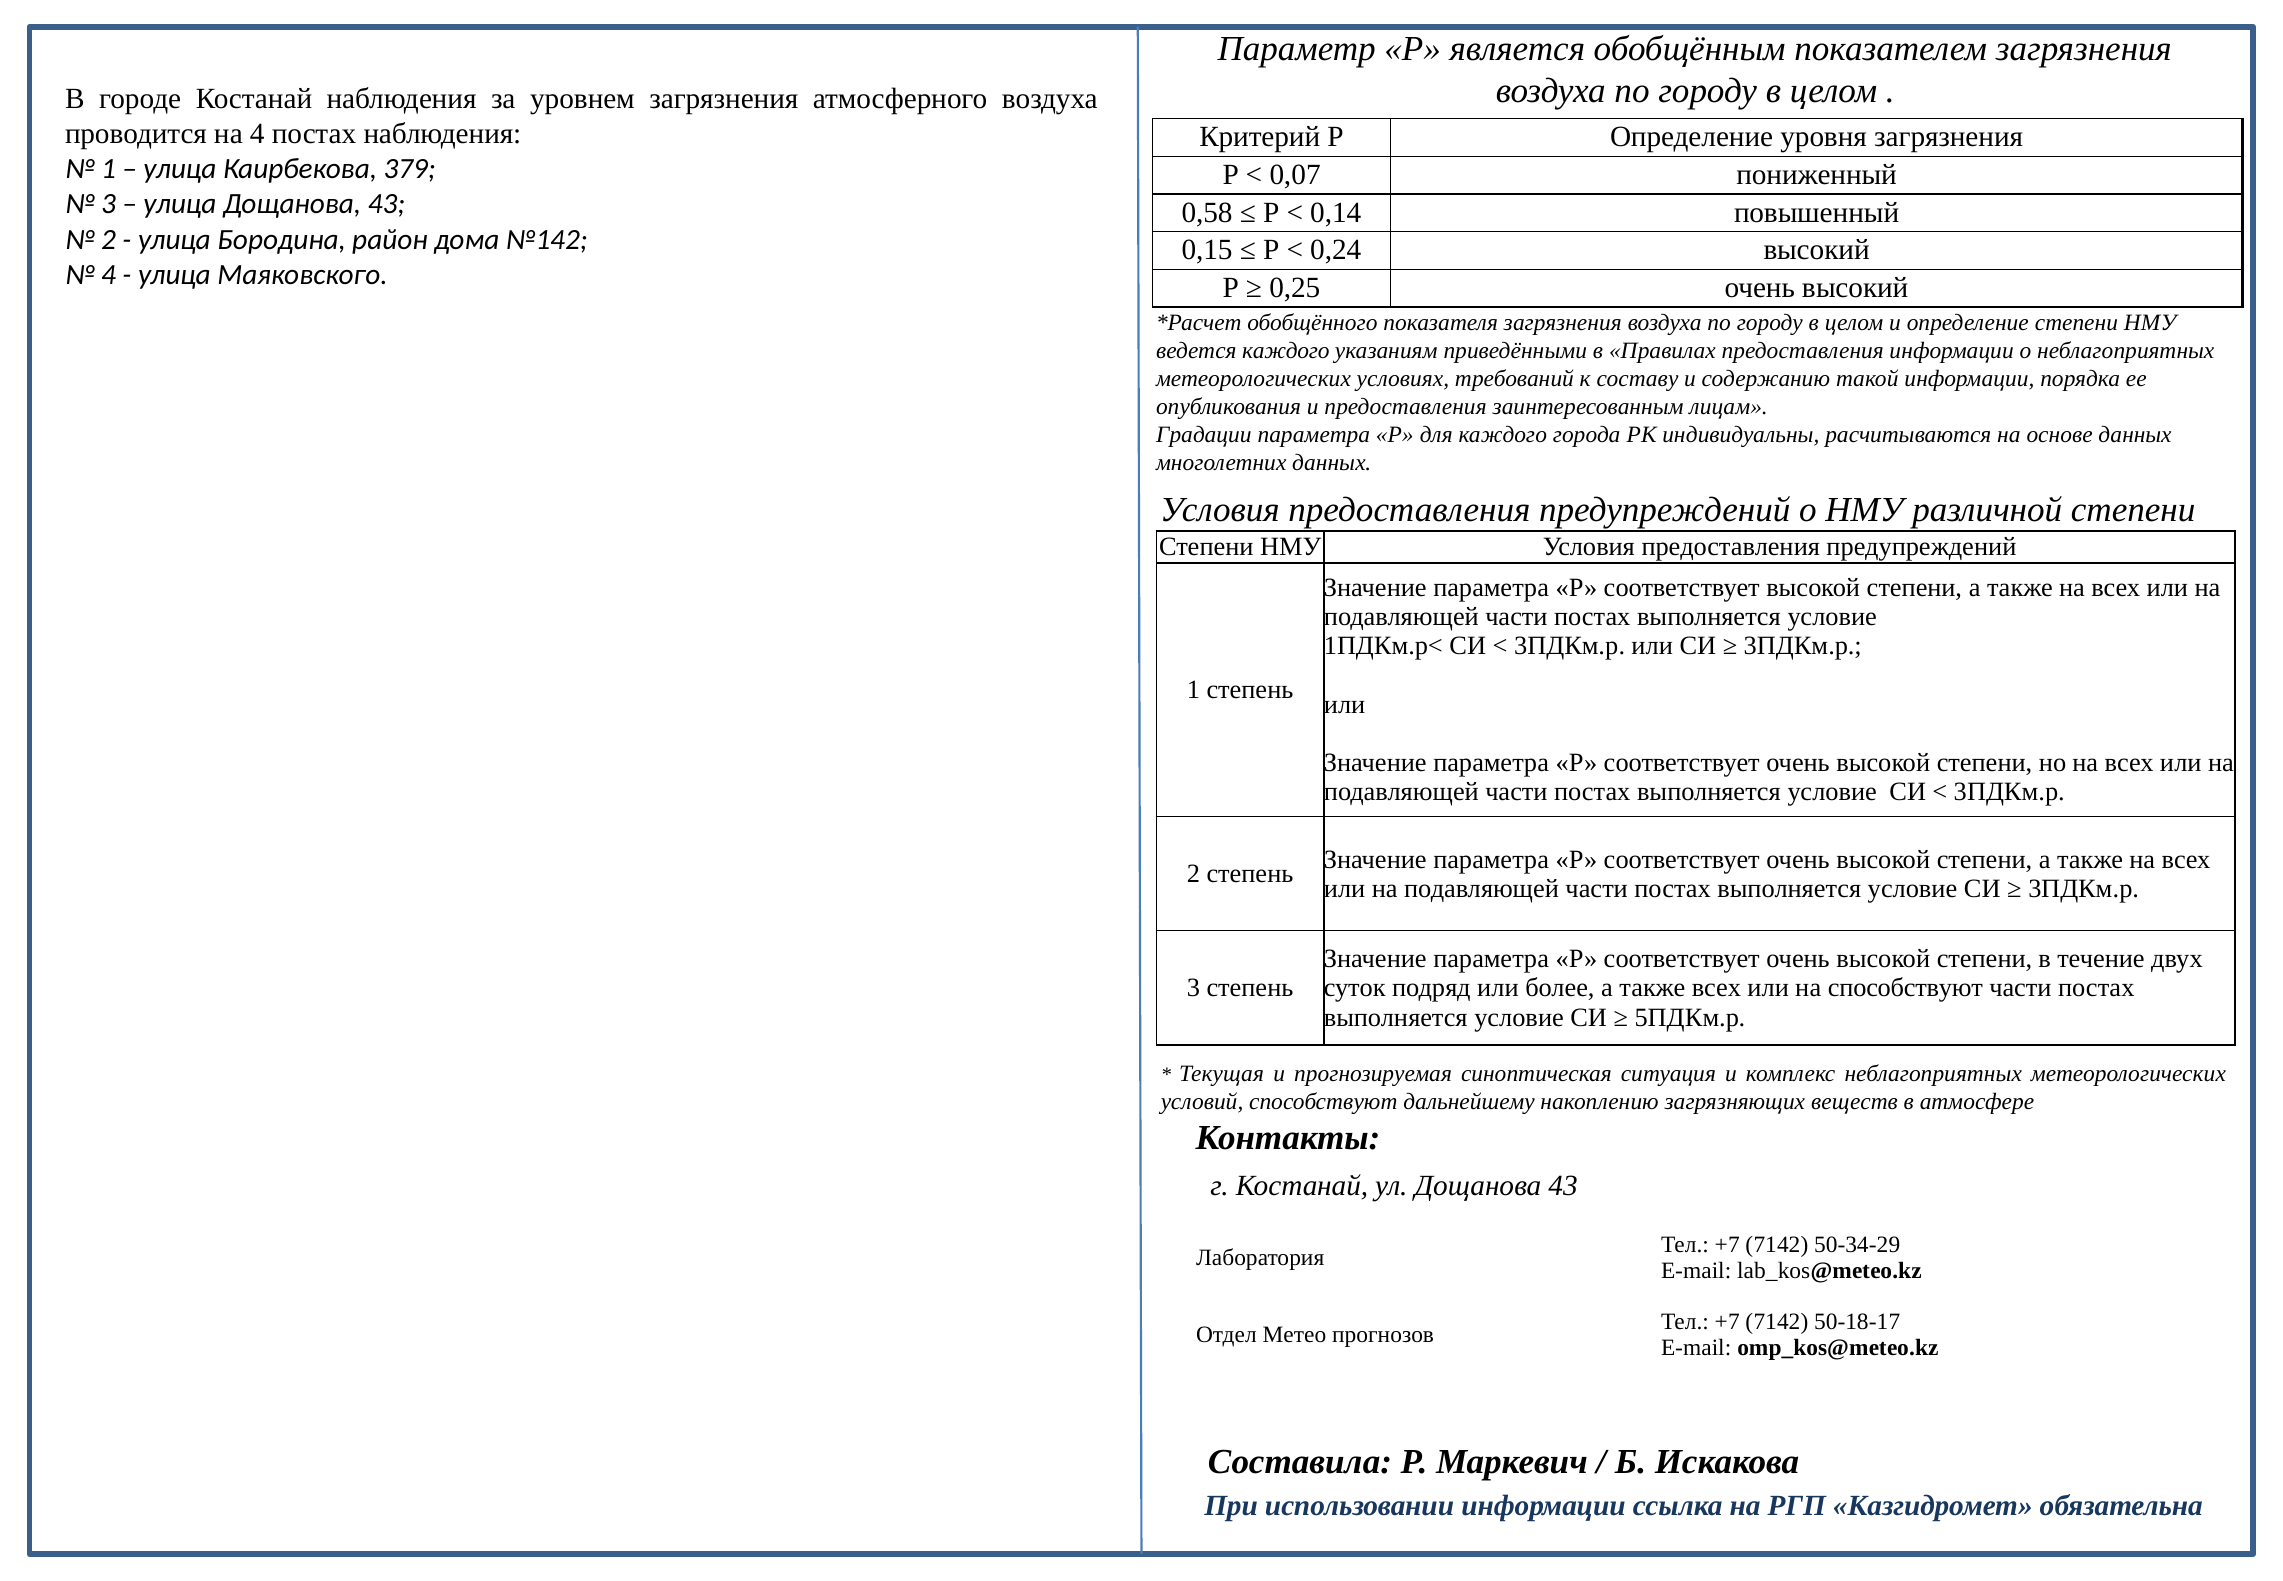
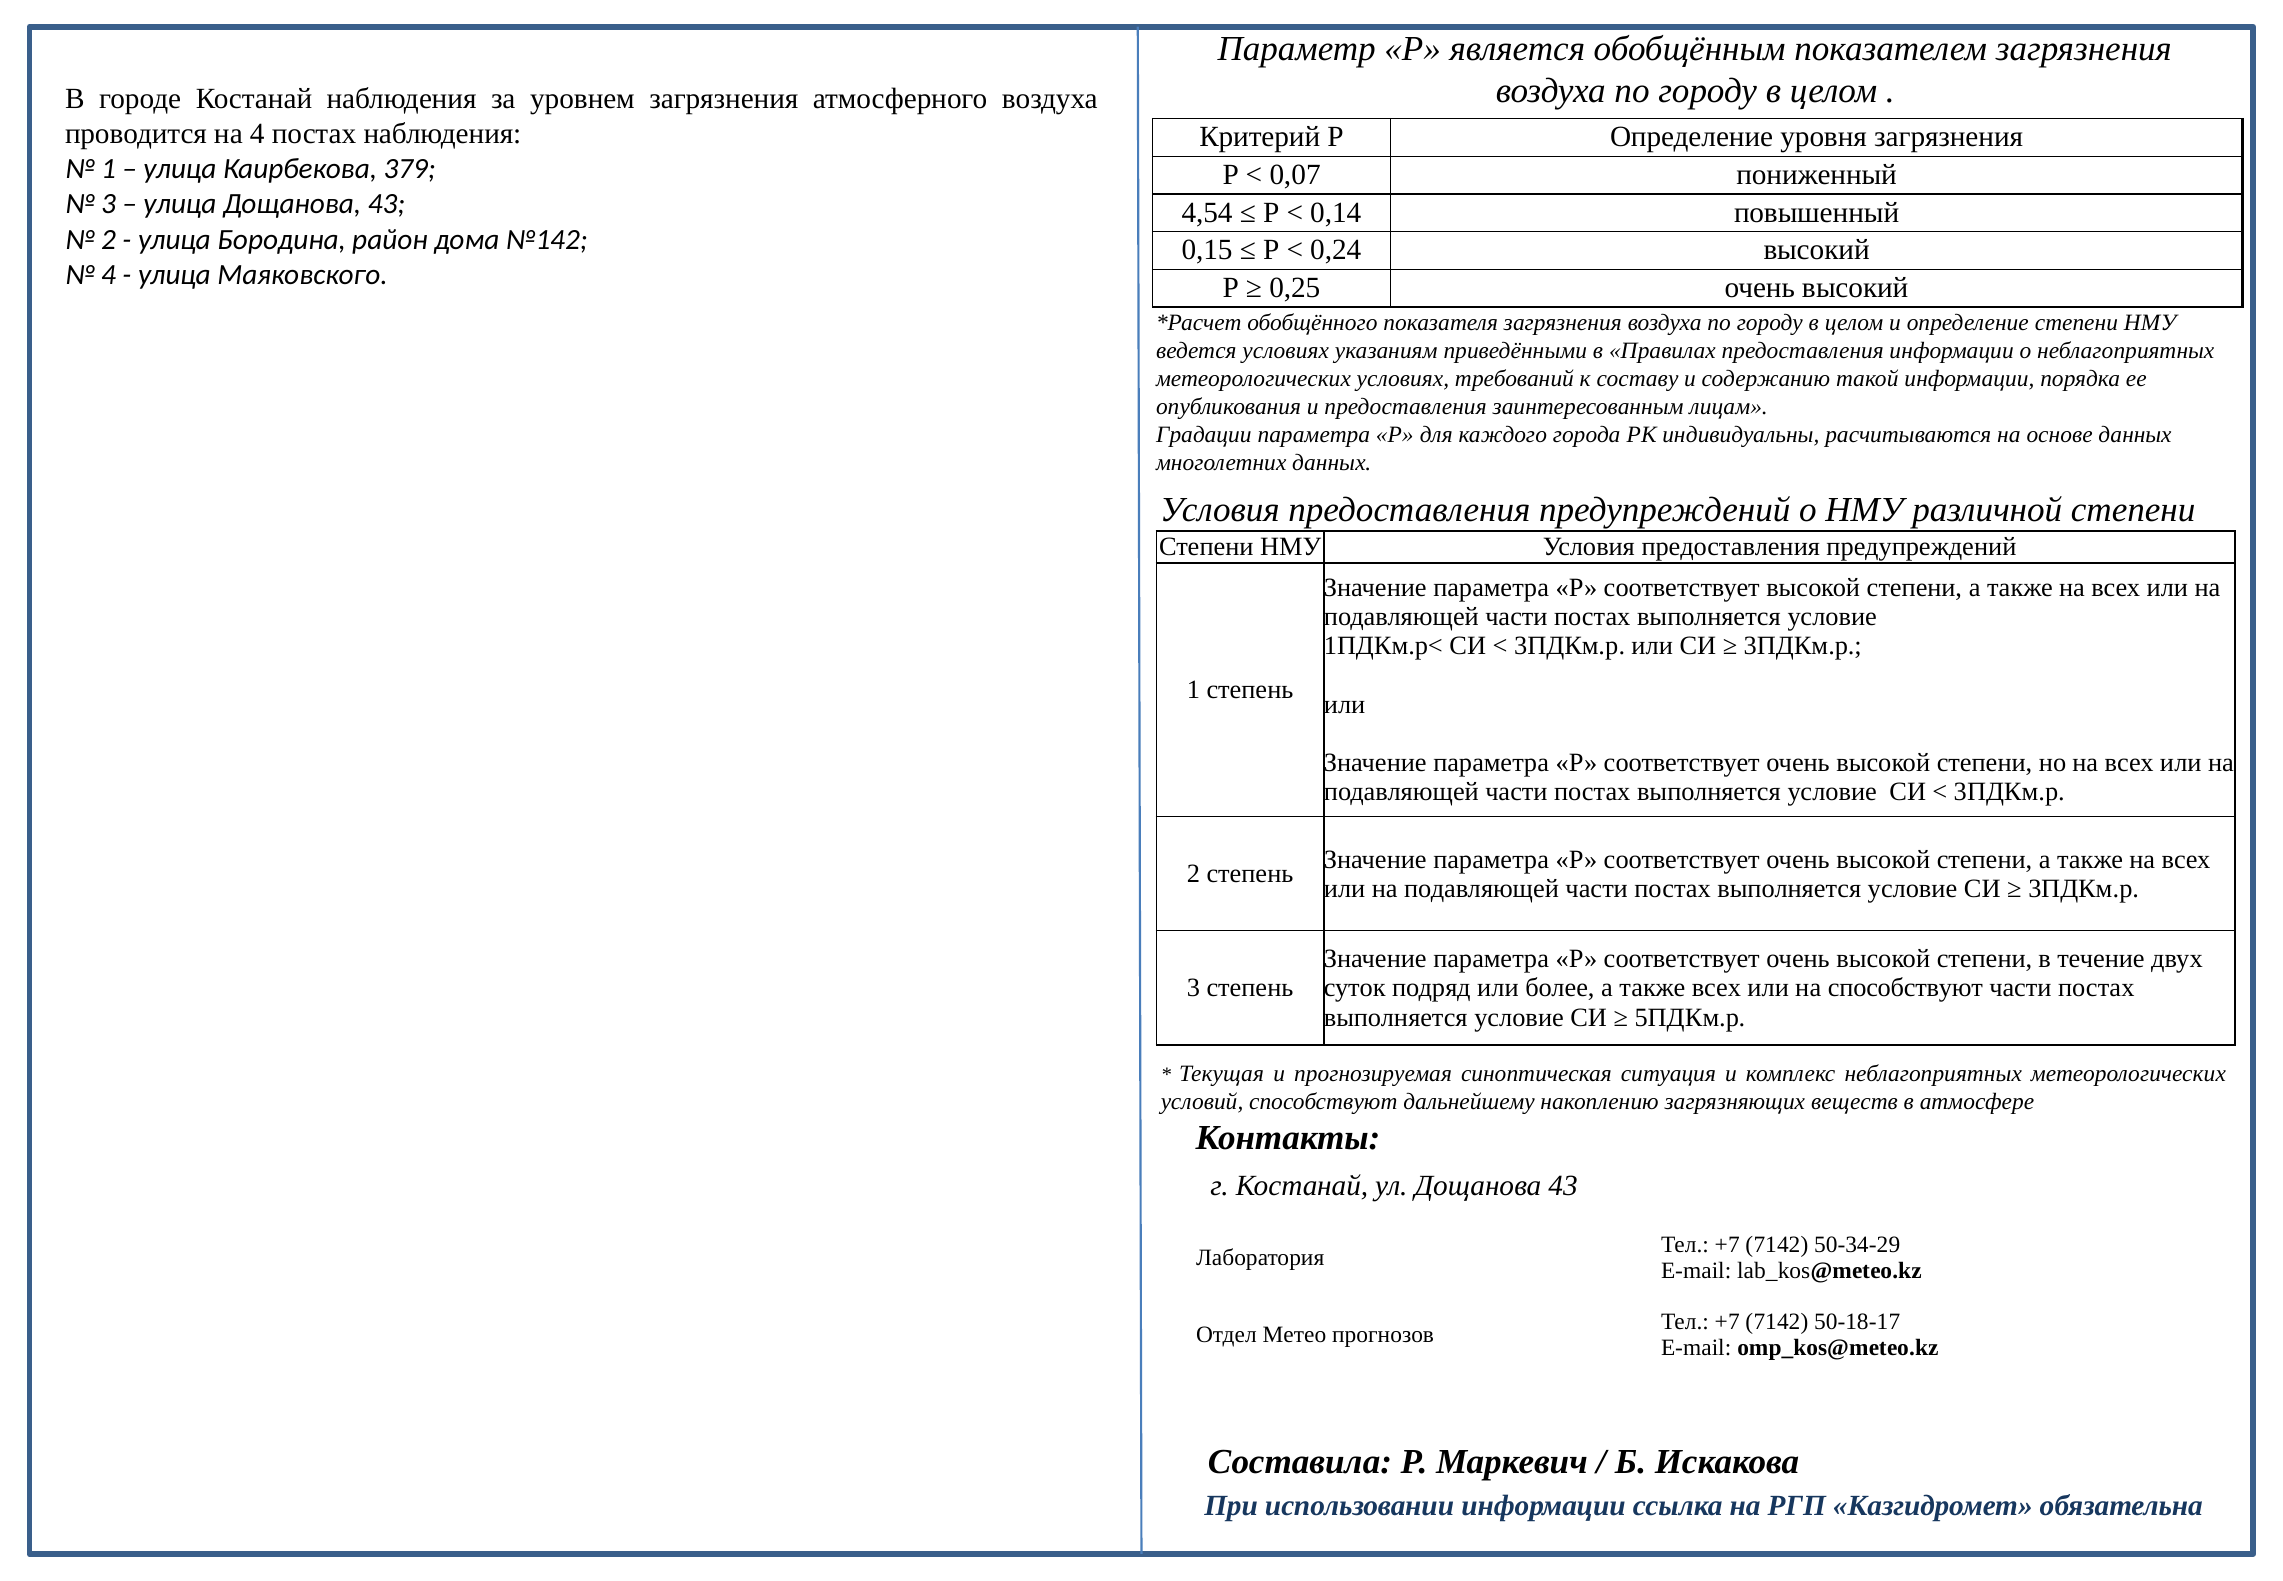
0,58: 0,58 -> 4,54 (1207, 212)
ведется каждого: каждого -> условиях (1286, 351)
